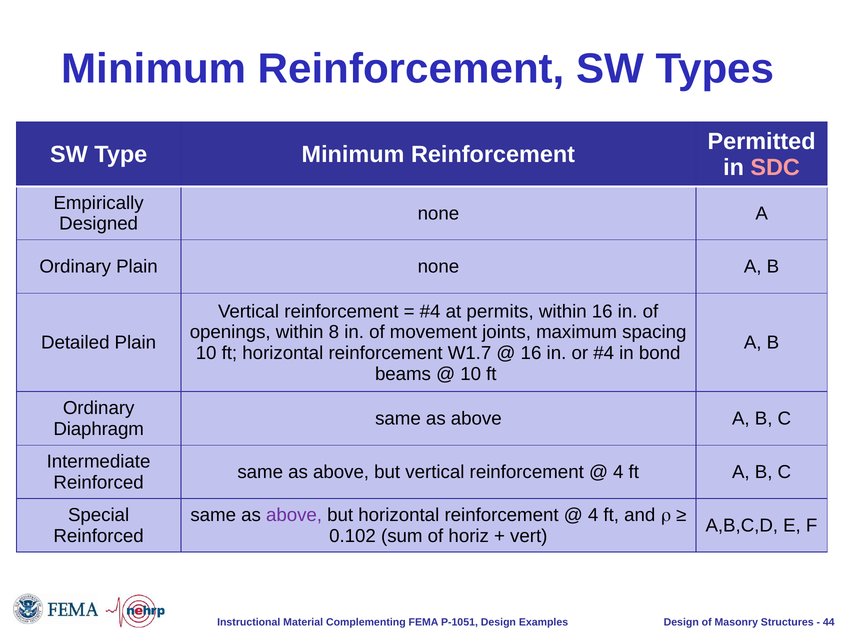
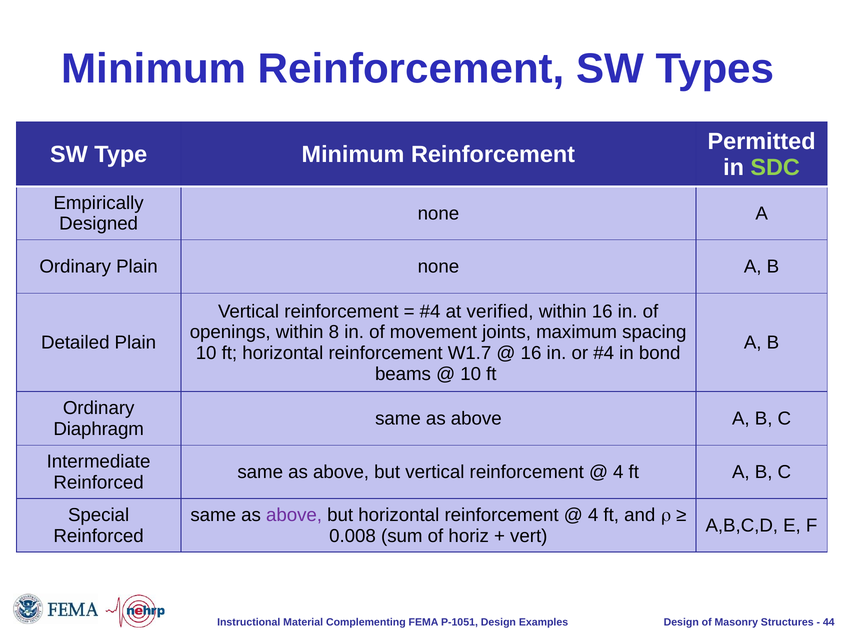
SDC colour: pink -> light green (775, 168)
permits: permits -> verified (500, 312)
0.102: 0.102 -> 0.008 (353, 536)
